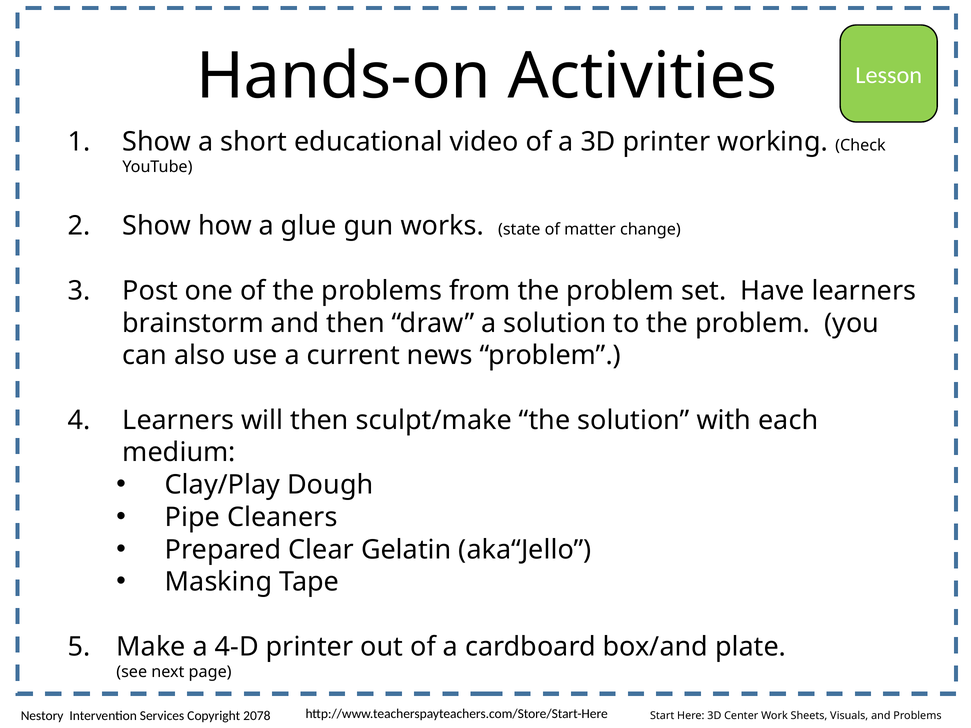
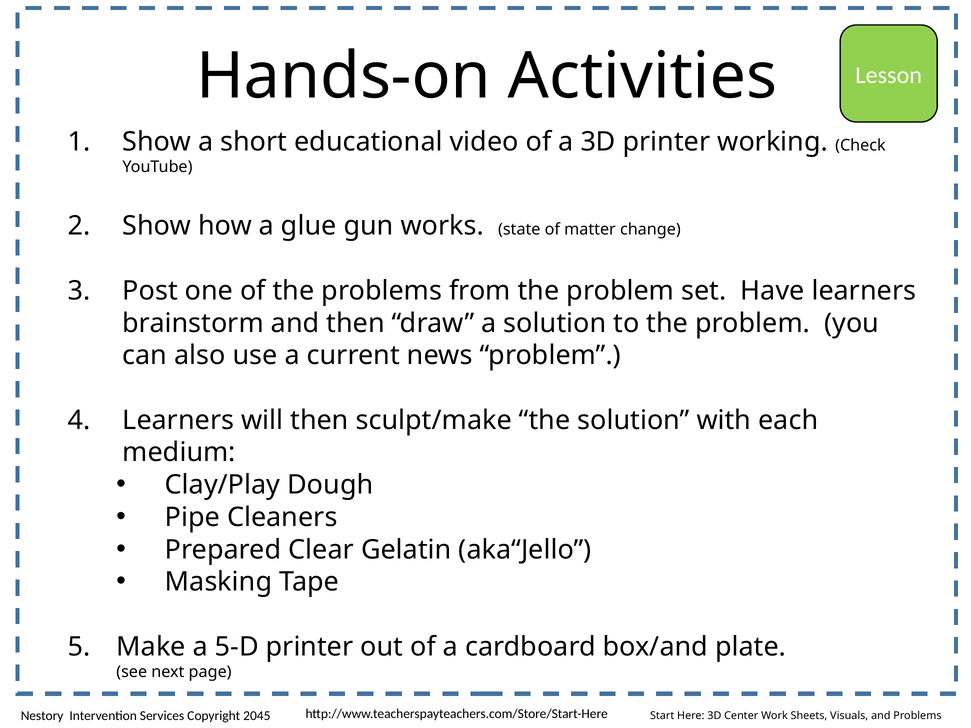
4-D: 4-D -> 5-D (237, 647)
2078: 2078 -> 2045 (257, 716)
